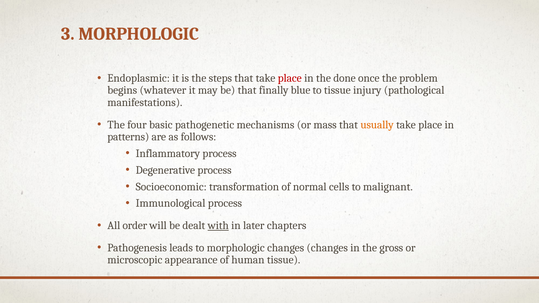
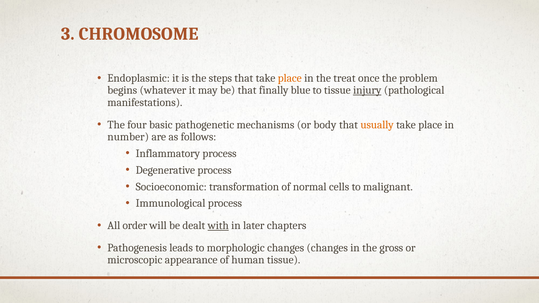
3 MORPHOLOGIC: MORPHOLOGIC -> CHROMOSOME (139, 34)
place colour: red -> orange (290, 78)
done: done -> treat (344, 78)
injury underline: none -> present (367, 90)
mass: mass -> body (325, 125)
patterns: patterns -> number (128, 137)
